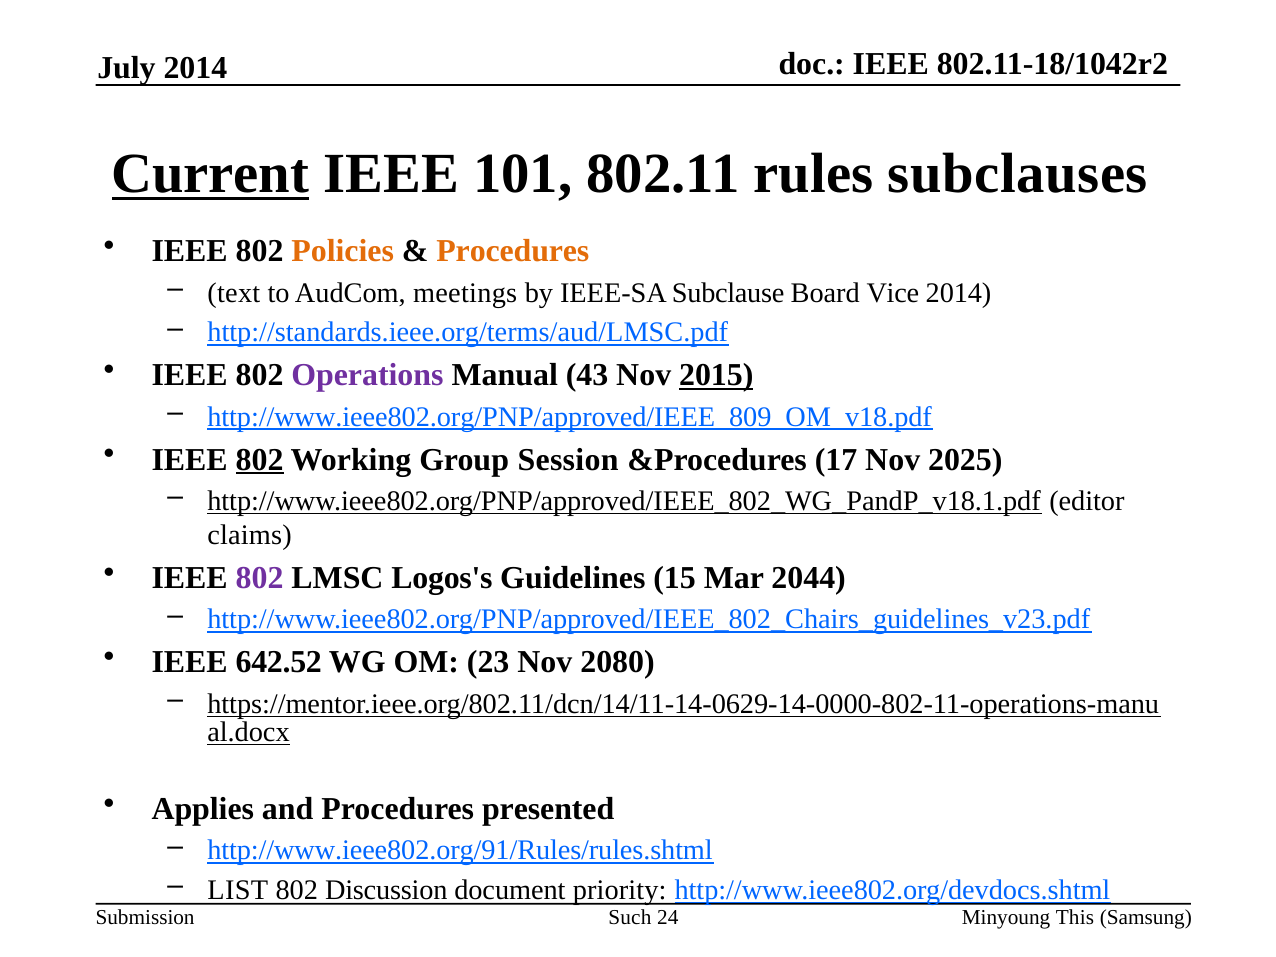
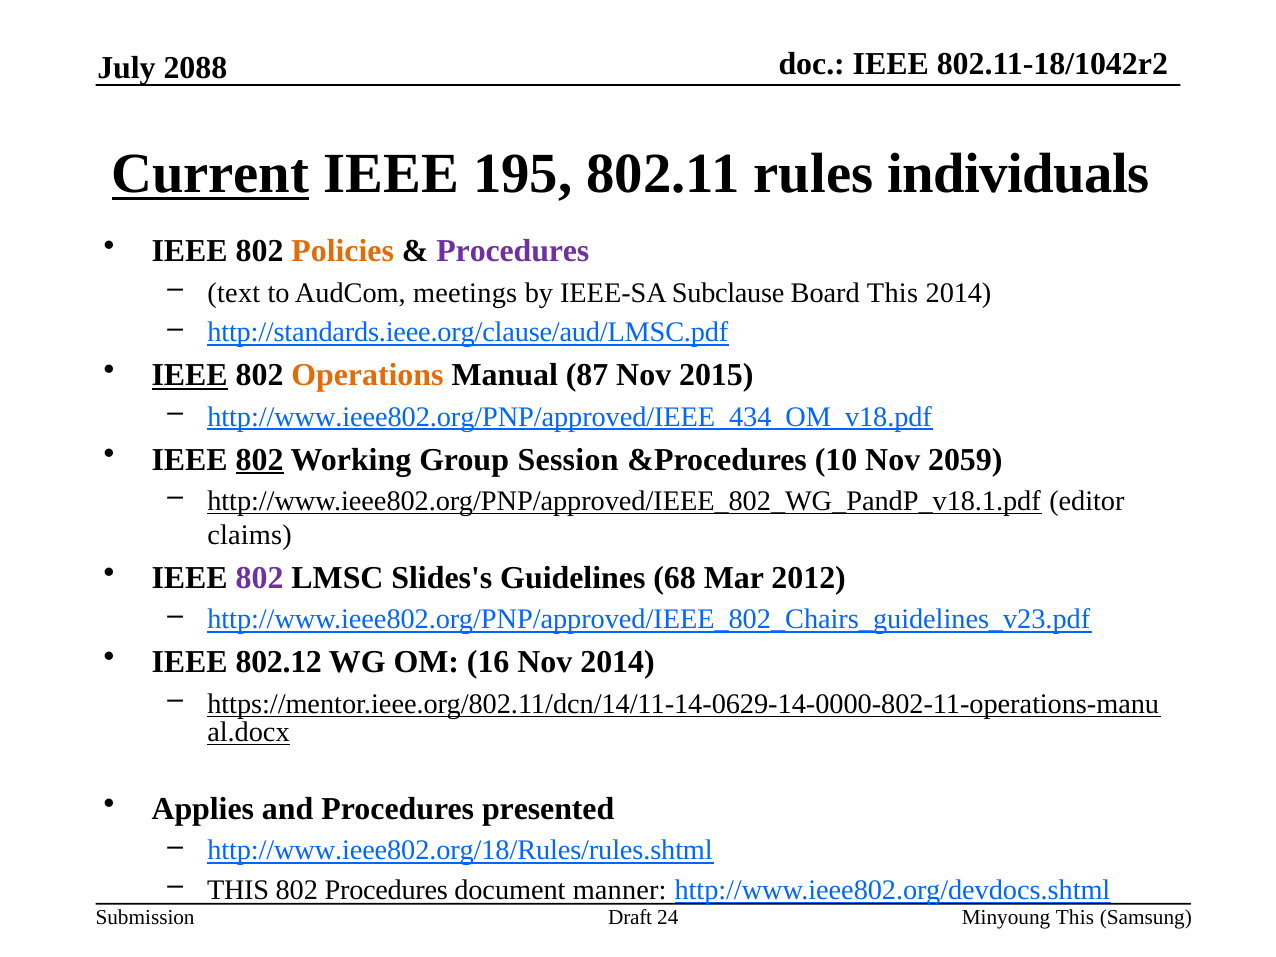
July 2014: 2014 -> 2088 (195, 68)
101: 101 -> 195 (523, 174)
subclauses: subclauses -> individuals (1019, 174)
Procedures colour: orange -> purple (513, 251)
Board Vice: Vice -> This (893, 293)
http://standards.ieee.org/terms/aud/LMSC.pdf: http://standards.ieee.org/terms/aud/LMSC.pdf -> http://standards.ieee.org/clause/aud/LMSC.pdf (468, 332)
IEEE underline: none -> present (190, 375)
Operations colour: purple -> orange (367, 375)
43: 43 -> 87 (587, 375)
2015 underline: present -> none (716, 375)
http://www.ieee802.org/PNP/approved/IEEE_809_OM_v18.pdf: http://www.ieee802.org/PNP/approved/IEEE_809_OM_v18.pdf -> http://www.ieee802.org/PNP/approved/IEEE_434_OM_v18.pdf (570, 417)
17: 17 -> 10 (836, 459)
2025: 2025 -> 2059 (965, 459)
Logos's: Logos's -> Slides's (442, 578)
15: 15 -> 68 (675, 578)
2044: 2044 -> 2012 (809, 578)
642.52: 642.52 -> 802.12 (279, 662)
23: 23 -> 16 (488, 662)
Nov 2080: 2080 -> 2014 (618, 662)
http://www.ieee802.org/91/Rules/rules.shtml: http://www.ieee802.org/91/Rules/rules.shtml -> http://www.ieee802.org/18/Rules/rules.shtml (460, 850)
LIST: LIST -> THIS (238, 890)
802 Discussion: Discussion -> Procedures (386, 890)
priority: priority -> manner (620, 890)
Such: Such -> Draft (630, 918)
